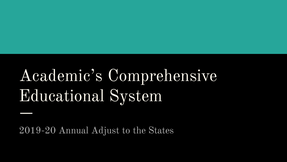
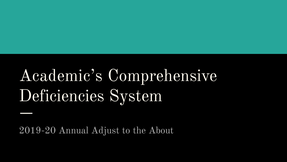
Educational: Educational -> Deficiencies (62, 95)
States: States -> About (161, 130)
